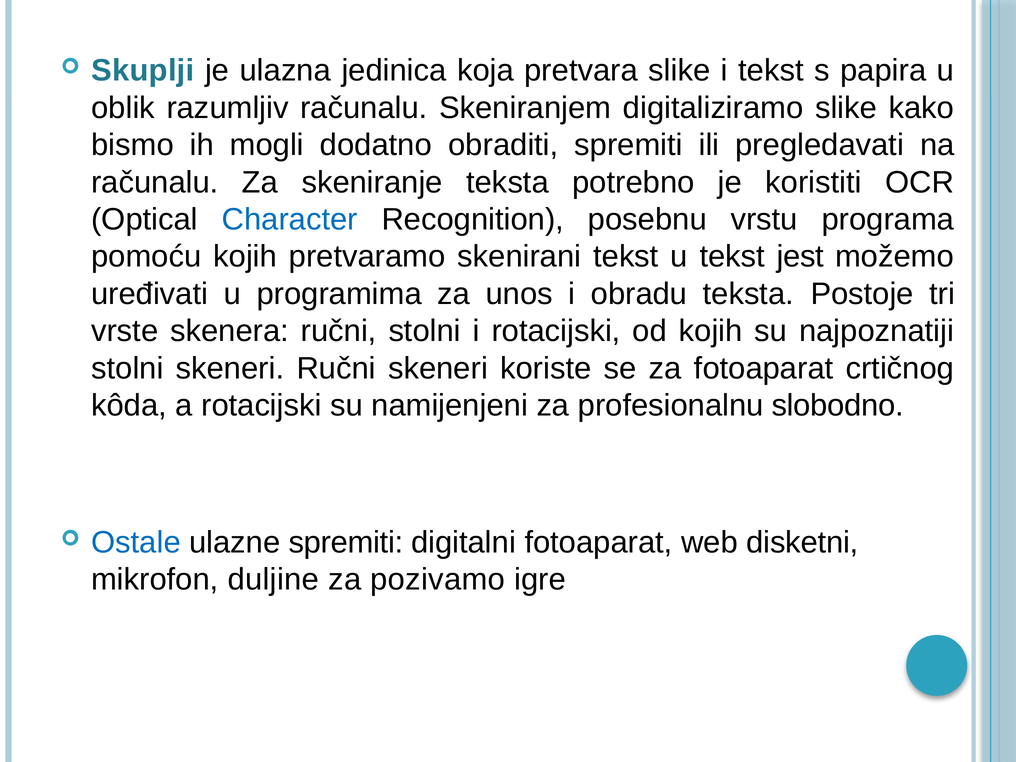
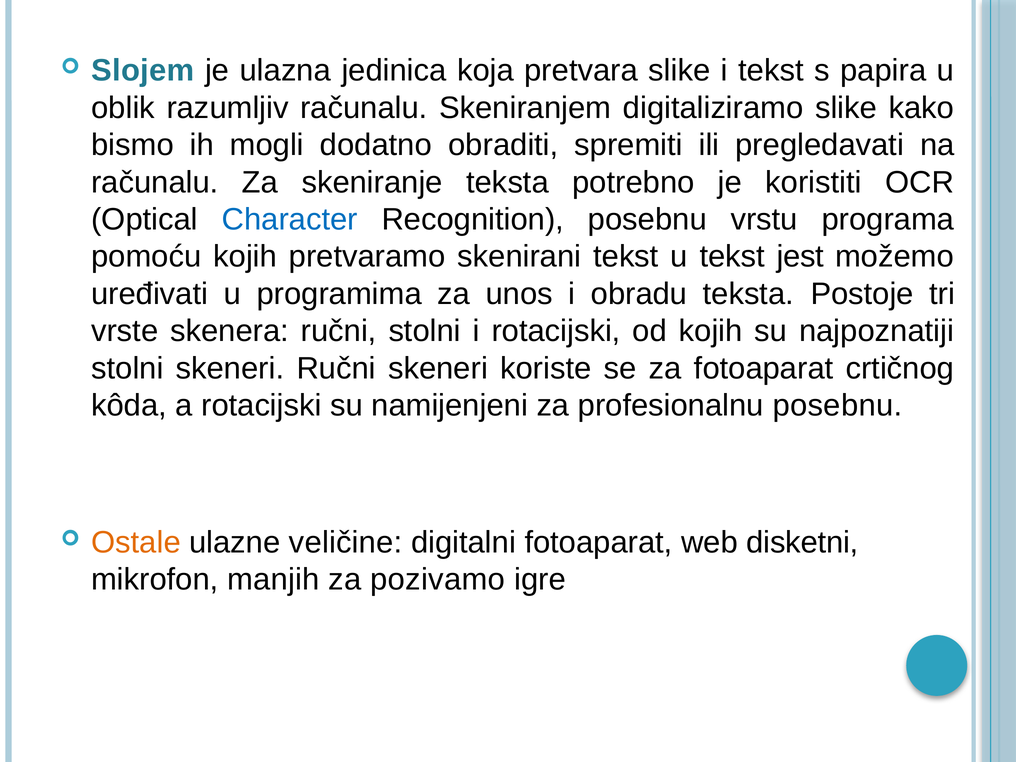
Skuplji: Skuplji -> Slojem (143, 71)
profesionalnu slobodno: slobodno -> posebnu (837, 406)
Ostale colour: blue -> orange (136, 543)
ulazne spremiti: spremiti -> veličine (346, 543)
duljine: duljine -> manjih (273, 580)
